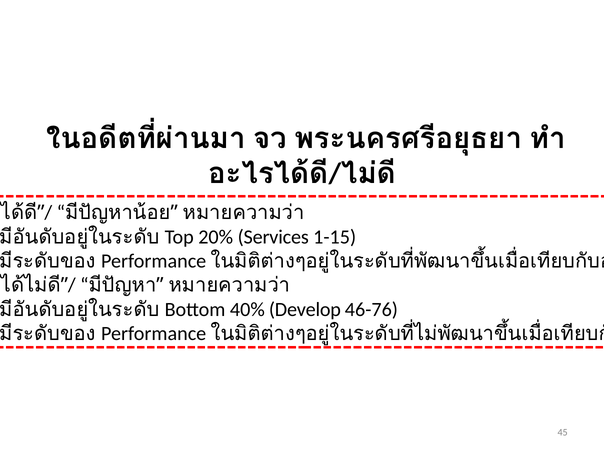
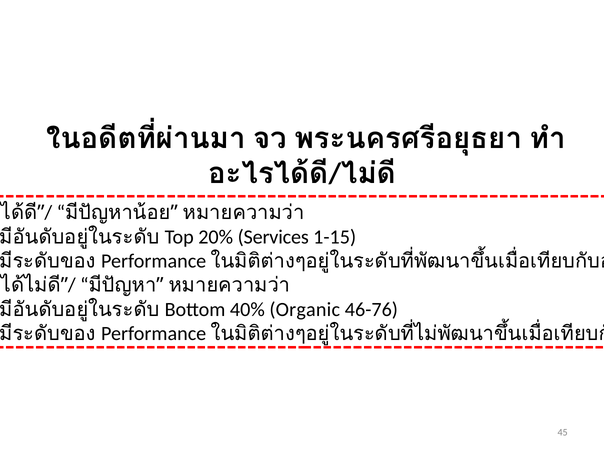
Develop: Develop -> Organic (305, 309)
